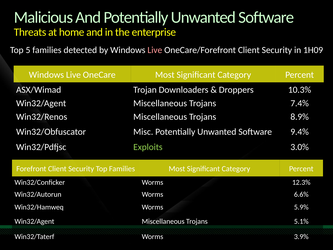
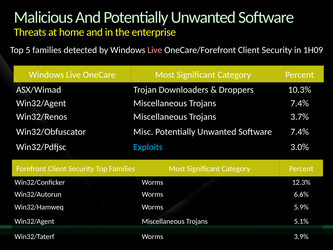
8.9%: 8.9% -> 3.7% (300, 117)
Software 9.4%: 9.4% -> 7.4% (300, 132)
Exploits colour: light green -> light blue (148, 147)
